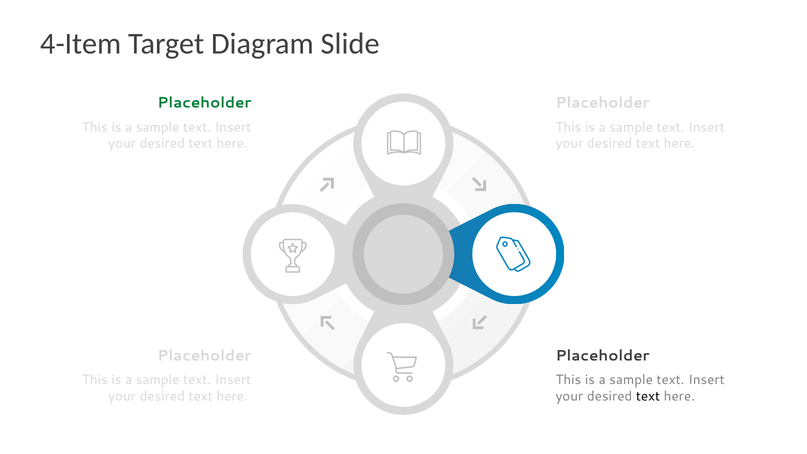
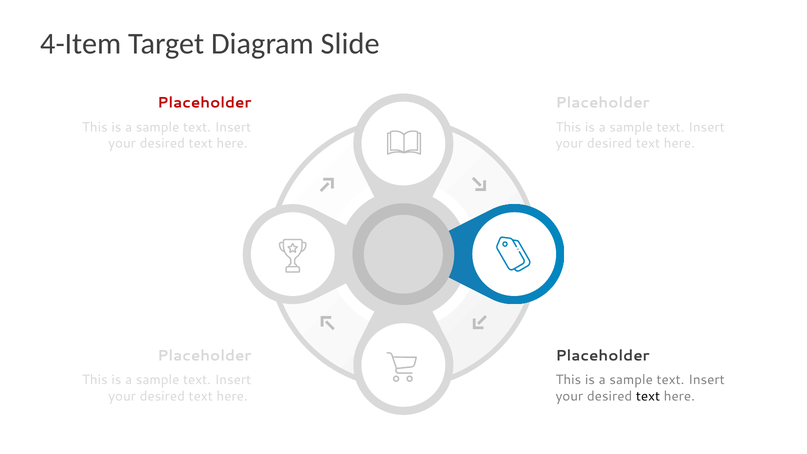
Placeholder colour: green -> red (204, 103)
